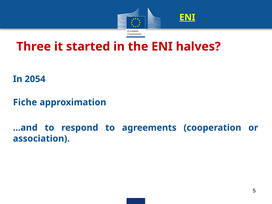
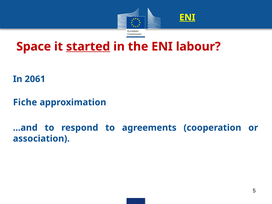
Three: Three -> Space (34, 47)
started underline: none -> present (88, 47)
halves: halves -> labour (198, 47)
2054: 2054 -> 2061 (35, 79)
